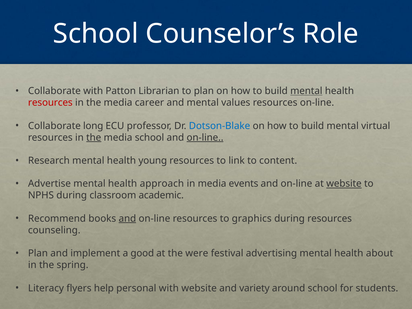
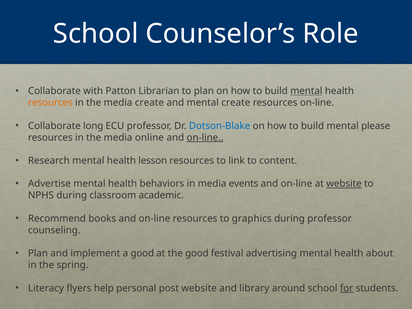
resources colour: red -> orange (50, 103)
media career: career -> create (149, 103)
mental values: values -> create (236, 103)
virtual: virtual -> please (376, 126)
the underline: present -> none (94, 137)
media school: school -> online (149, 137)
young: young -> lesson (153, 161)
approach: approach -> behaviors (162, 184)
and underline: present -> none (127, 219)
during resources: resources -> professor (330, 219)
the were: were -> good (197, 253)
personal with: with -> post (169, 288)
variety: variety -> library (254, 288)
for underline: none -> present (347, 288)
